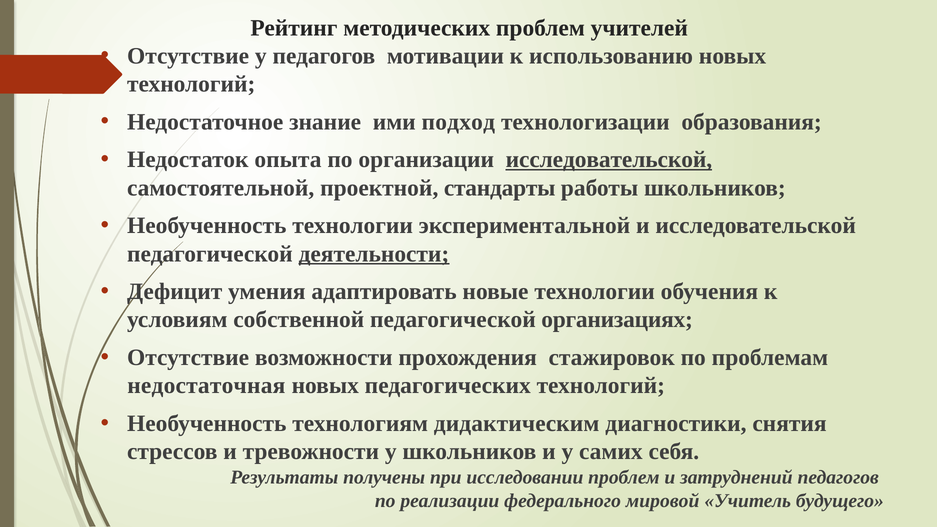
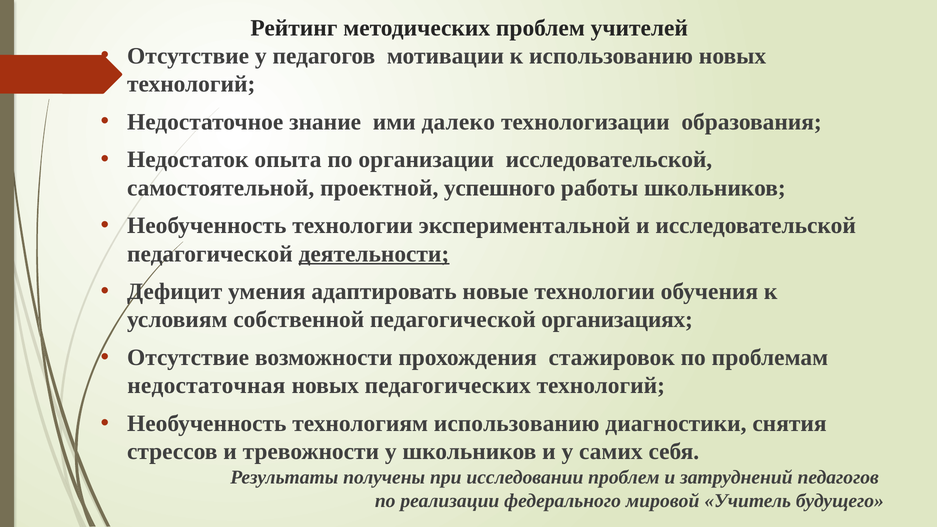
подход: подход -> далеко (458, 122)
исследовательской underline: present -> none (609, 160)
стандарты: стандарты -> успешного (500, 188)
технологиям дидактическим: дидактическим -> использованию (517, 424)
